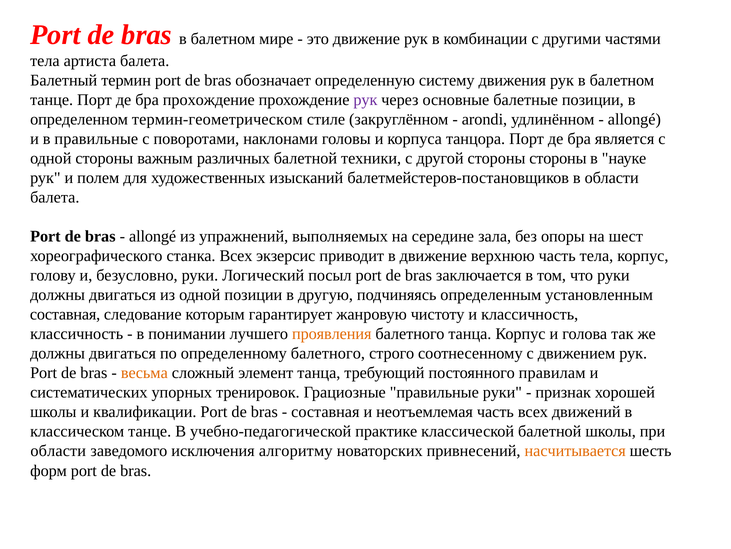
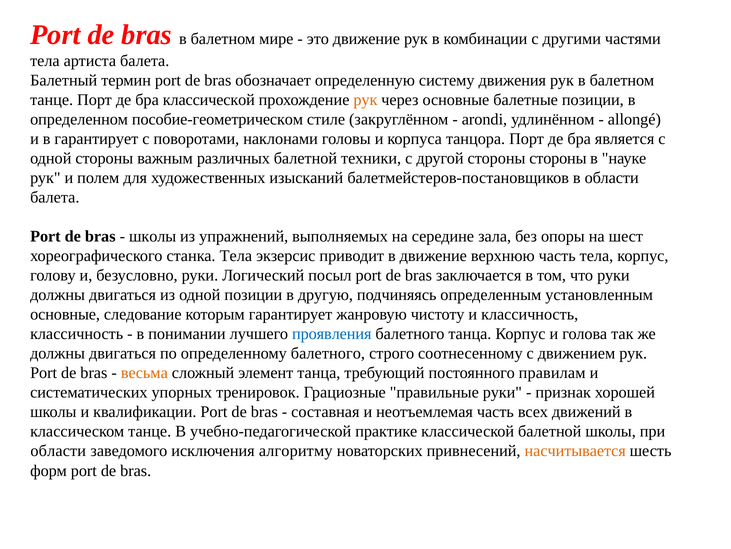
бра прохождение: прохождение -> классической (209, 100)
рук colour: purple -> orange (365, 100)
термин-геометрическом: термин-геометрическом -> пособие-геометрическом (218, 119)
в правильные: правильные -> гарантирует (96, 139)
allongé: allongé -> школы (153, 236)
станка Всех: Всех -> Тела (236, 256)
составная: составная -> основные (65, 314)
проявления colour: orange -> blue (332, 334)
